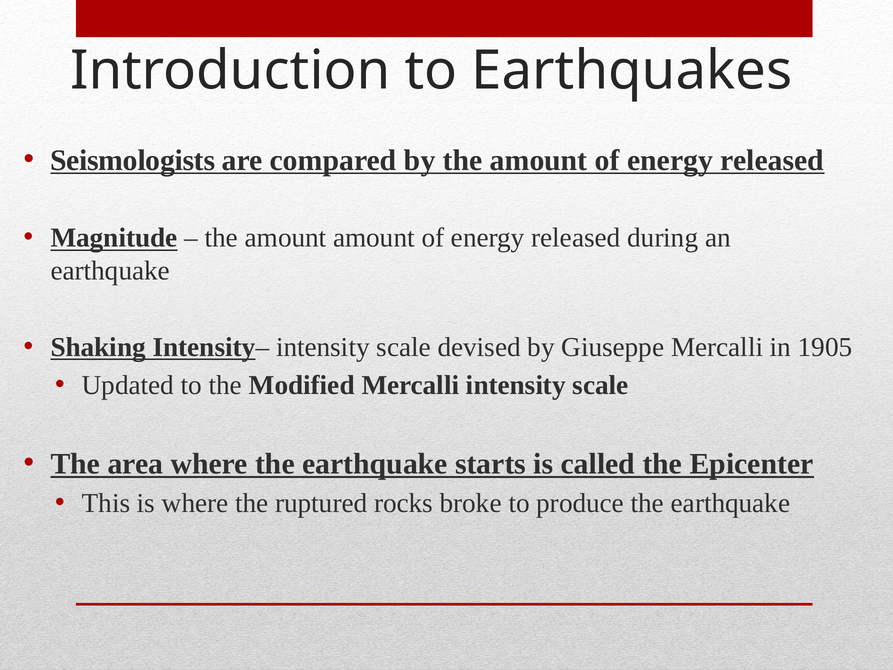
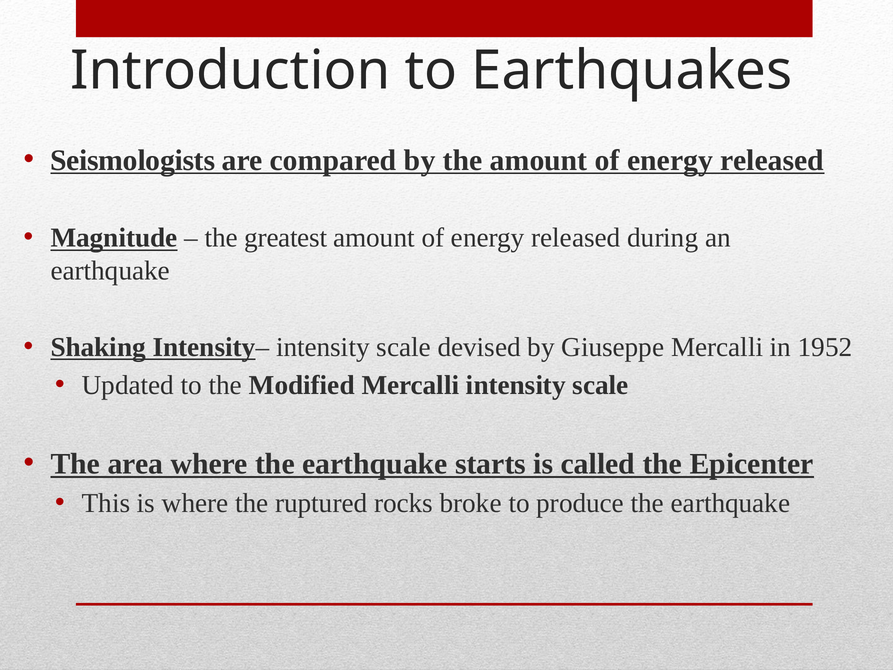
amount: amount -> greatest (286, 238)
1905: 1905 -> 1952 (825, 347)
